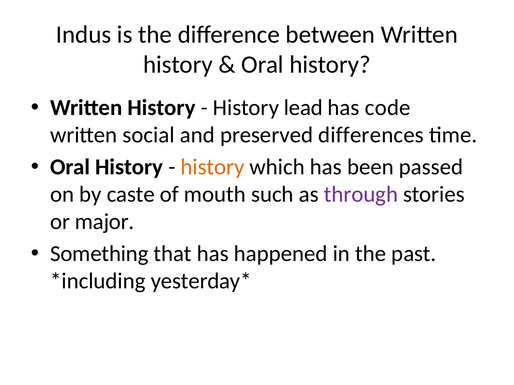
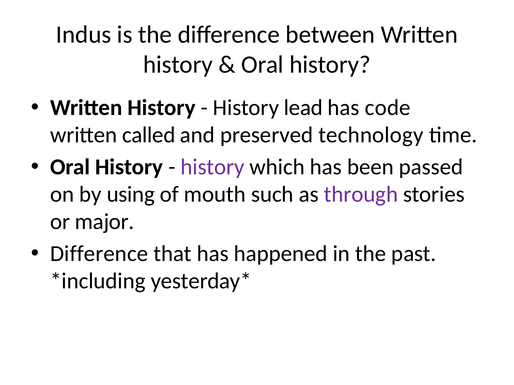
social: social -> called (149, 135)
differences: differences -> technology (371, 135)
history colour: orange -> purple (213, 167)
caste: caste -> using (131, 195)
Something: Something -> Difference (99, 254)
